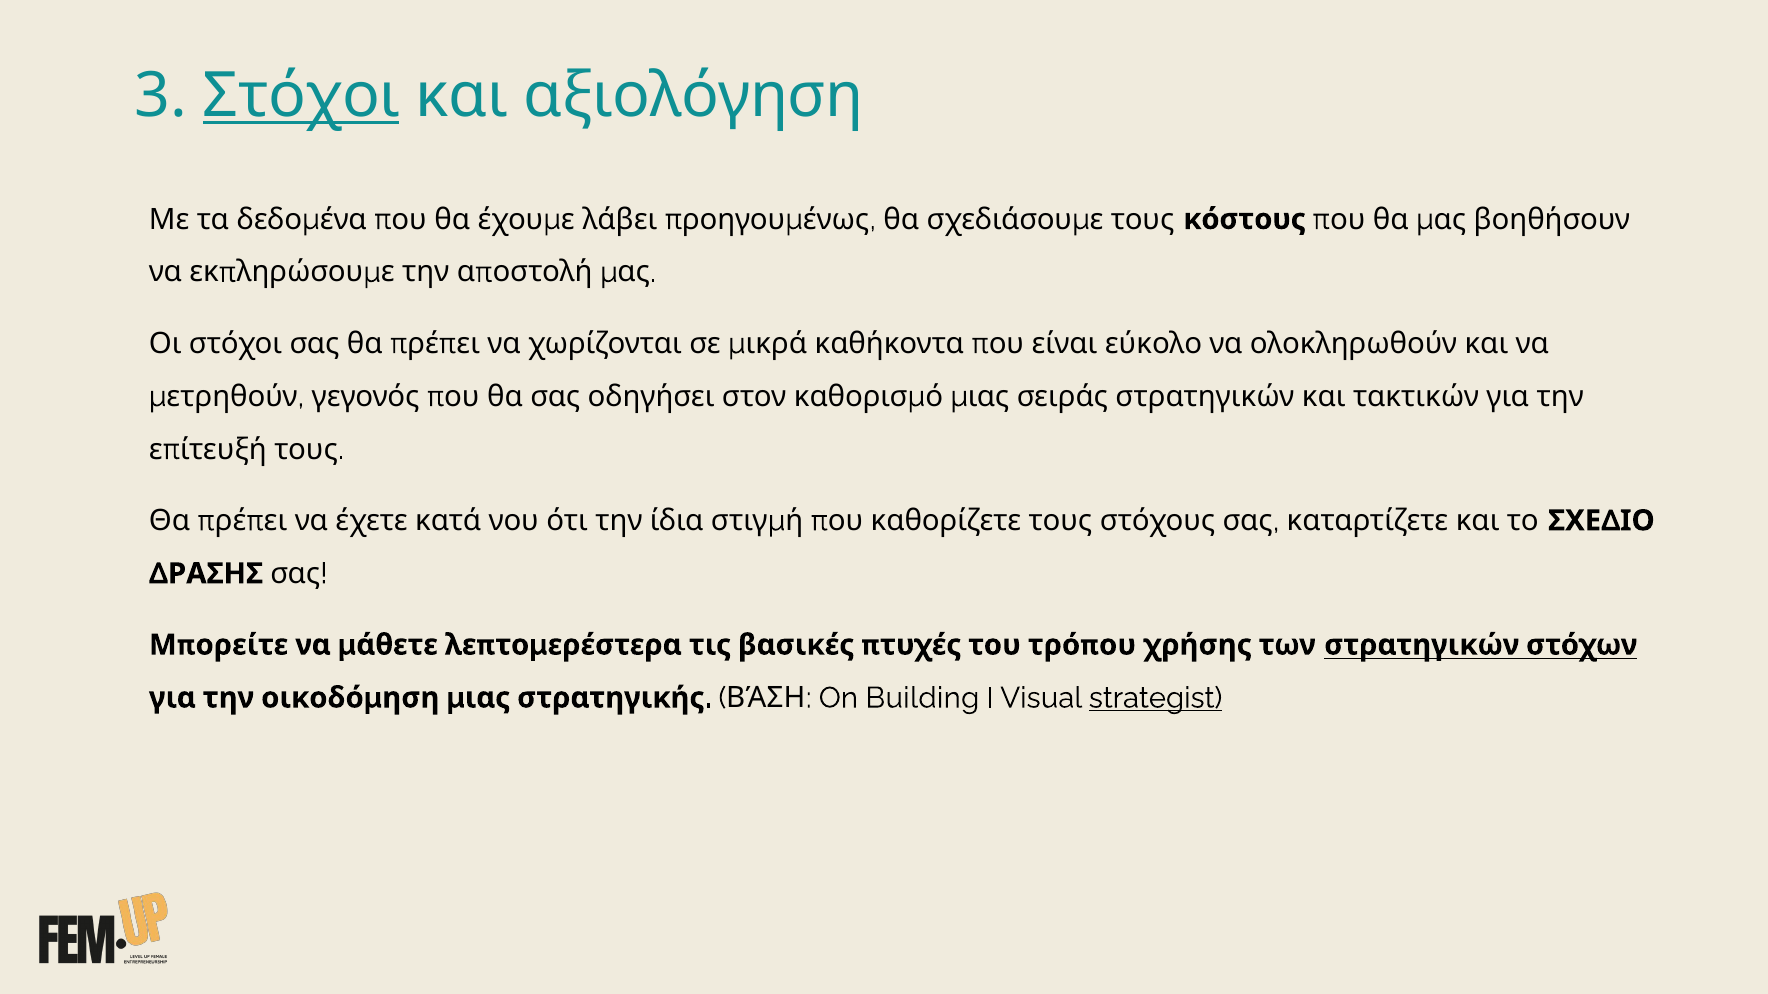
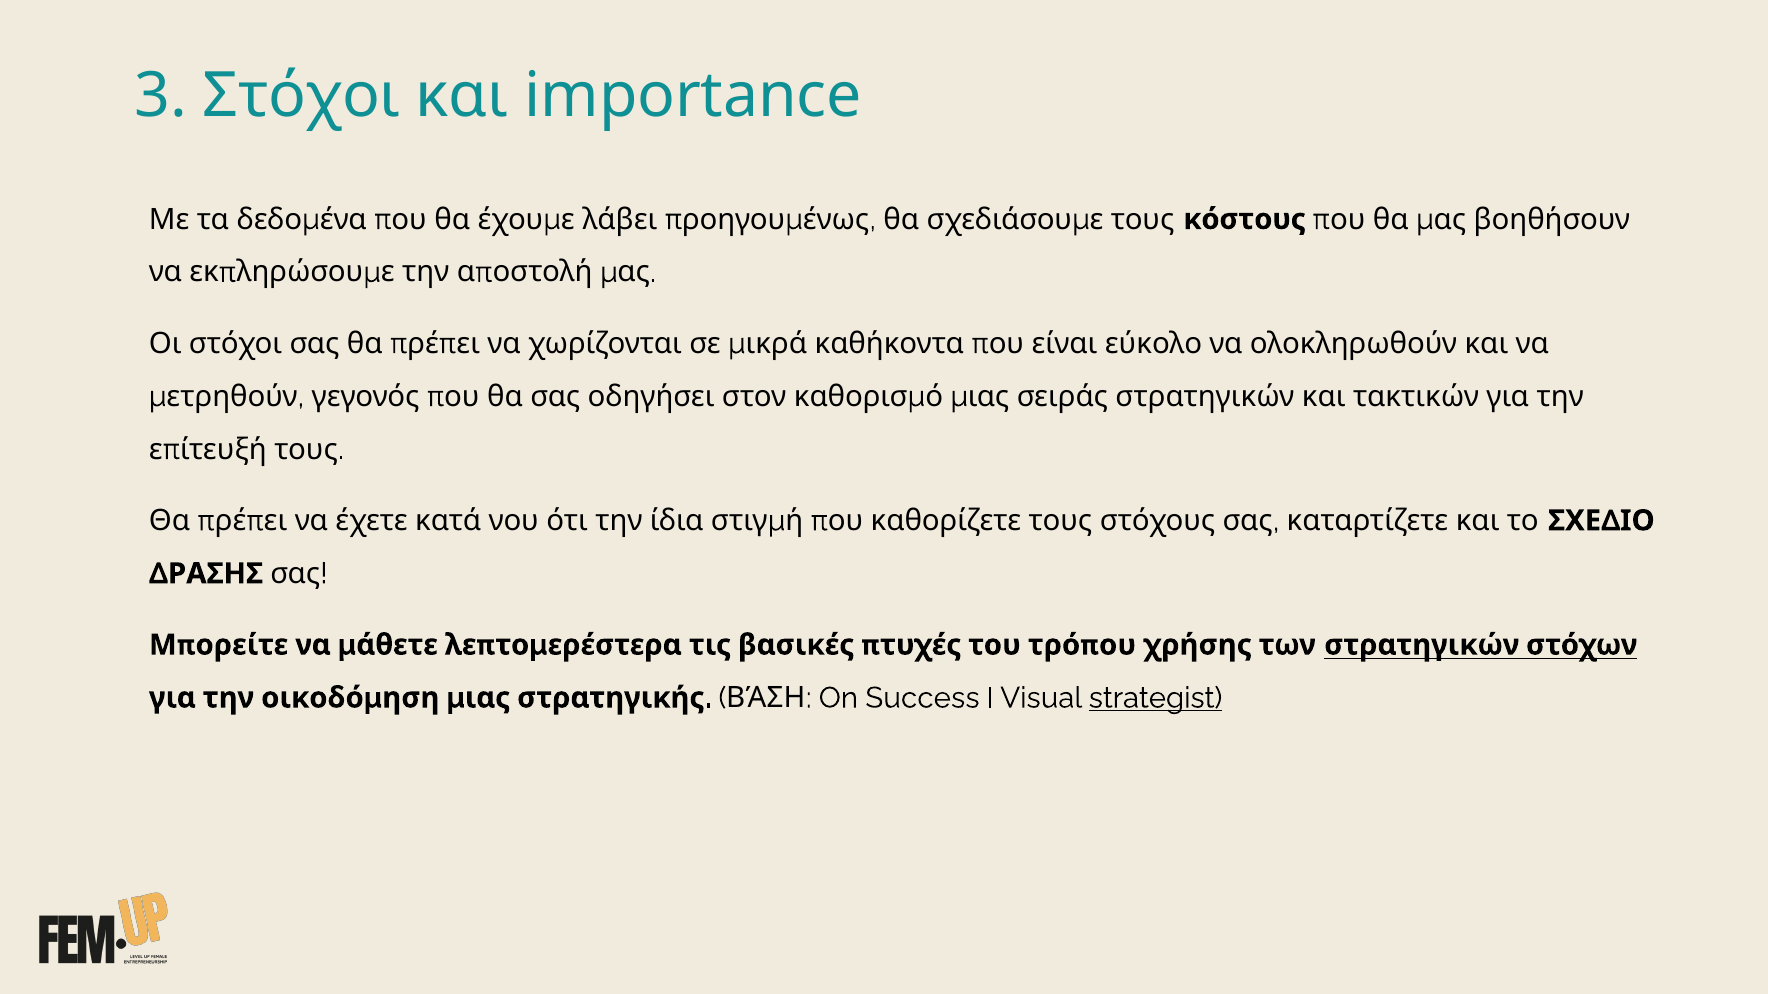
Στόχοι underline: present -> none (302, 96)
αξιολόγηση: αξιολόγηση -> importance (693, 96)
Building: Building -> Success (922, 698)
